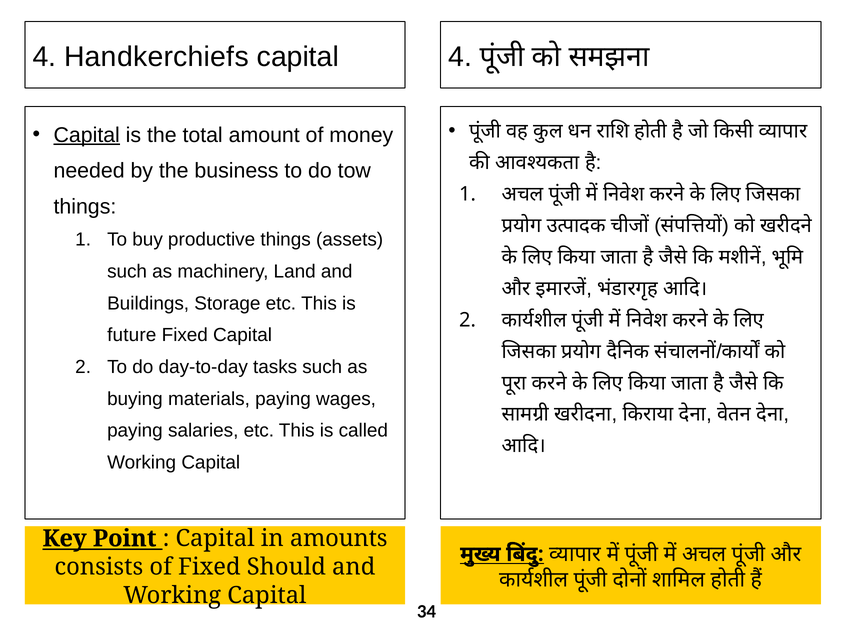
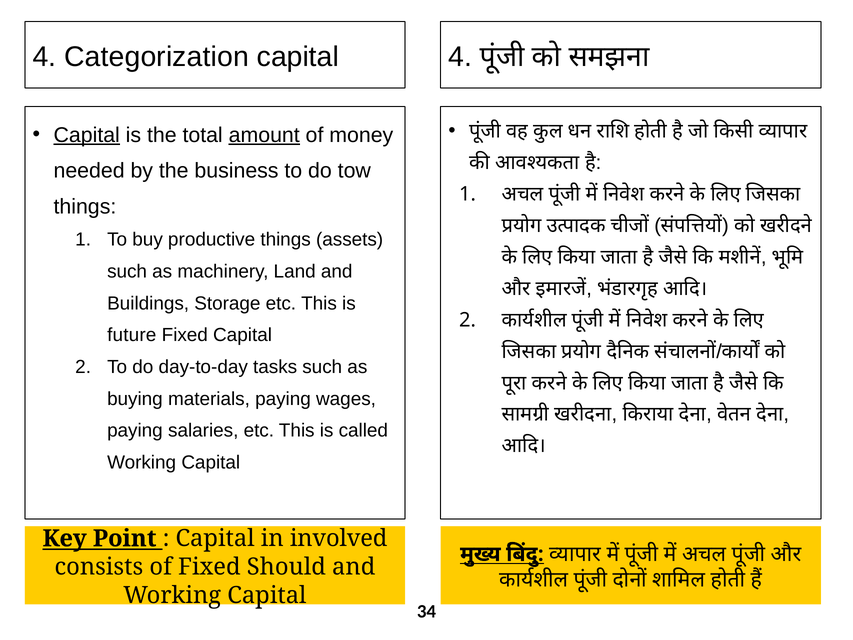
Handkerchiefs: Handkerchiefs -> Categorization (157, 57)
amount underline: none -> present (264, 135)
amounts: amounts -> involved (339, 538)
